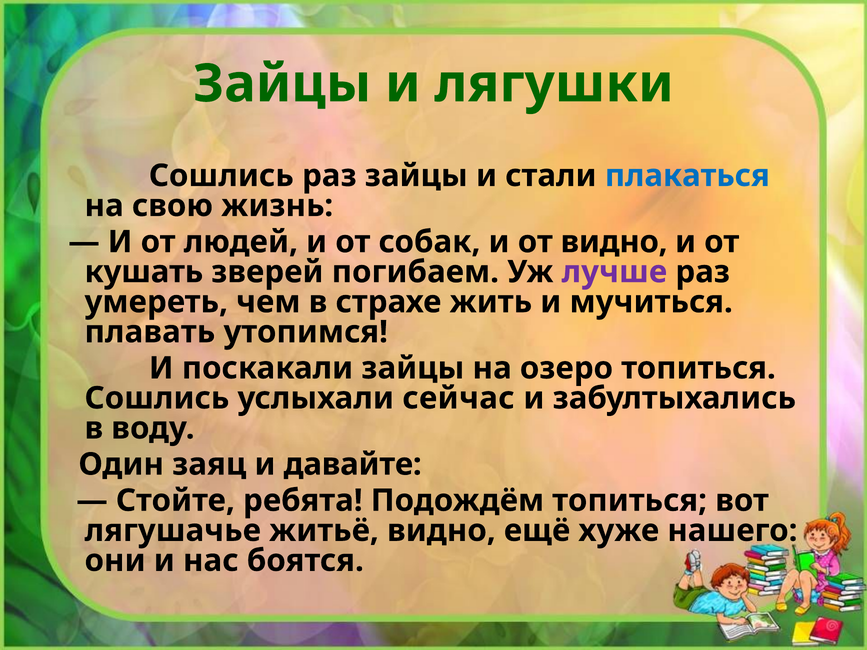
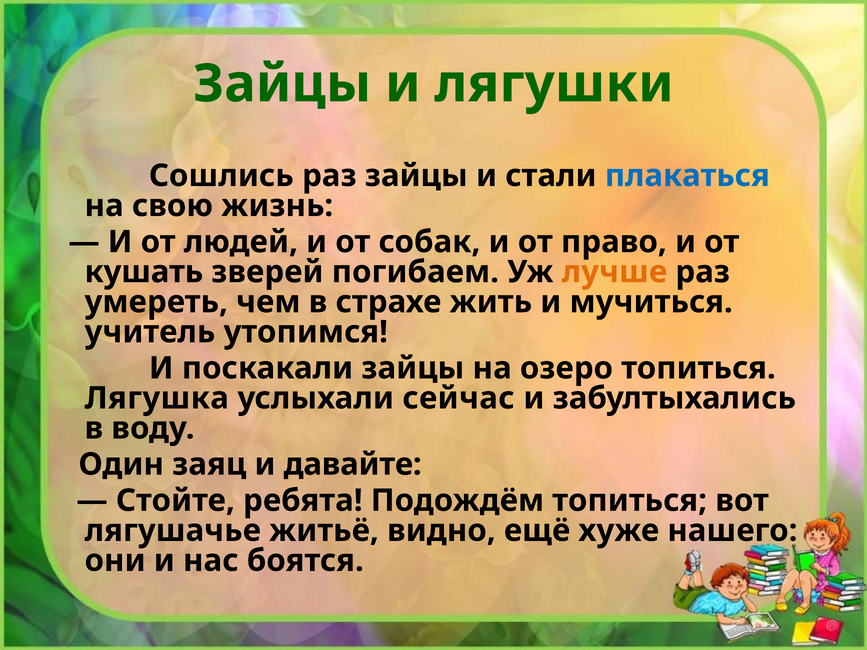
от видно: видно -> право (614, 242)
лучше colour: purple -> orange (614, 272)
плавать: плавать -> учитель (150, 332)
Сошлись: Сошлись -> Лягушка (157, 398)
